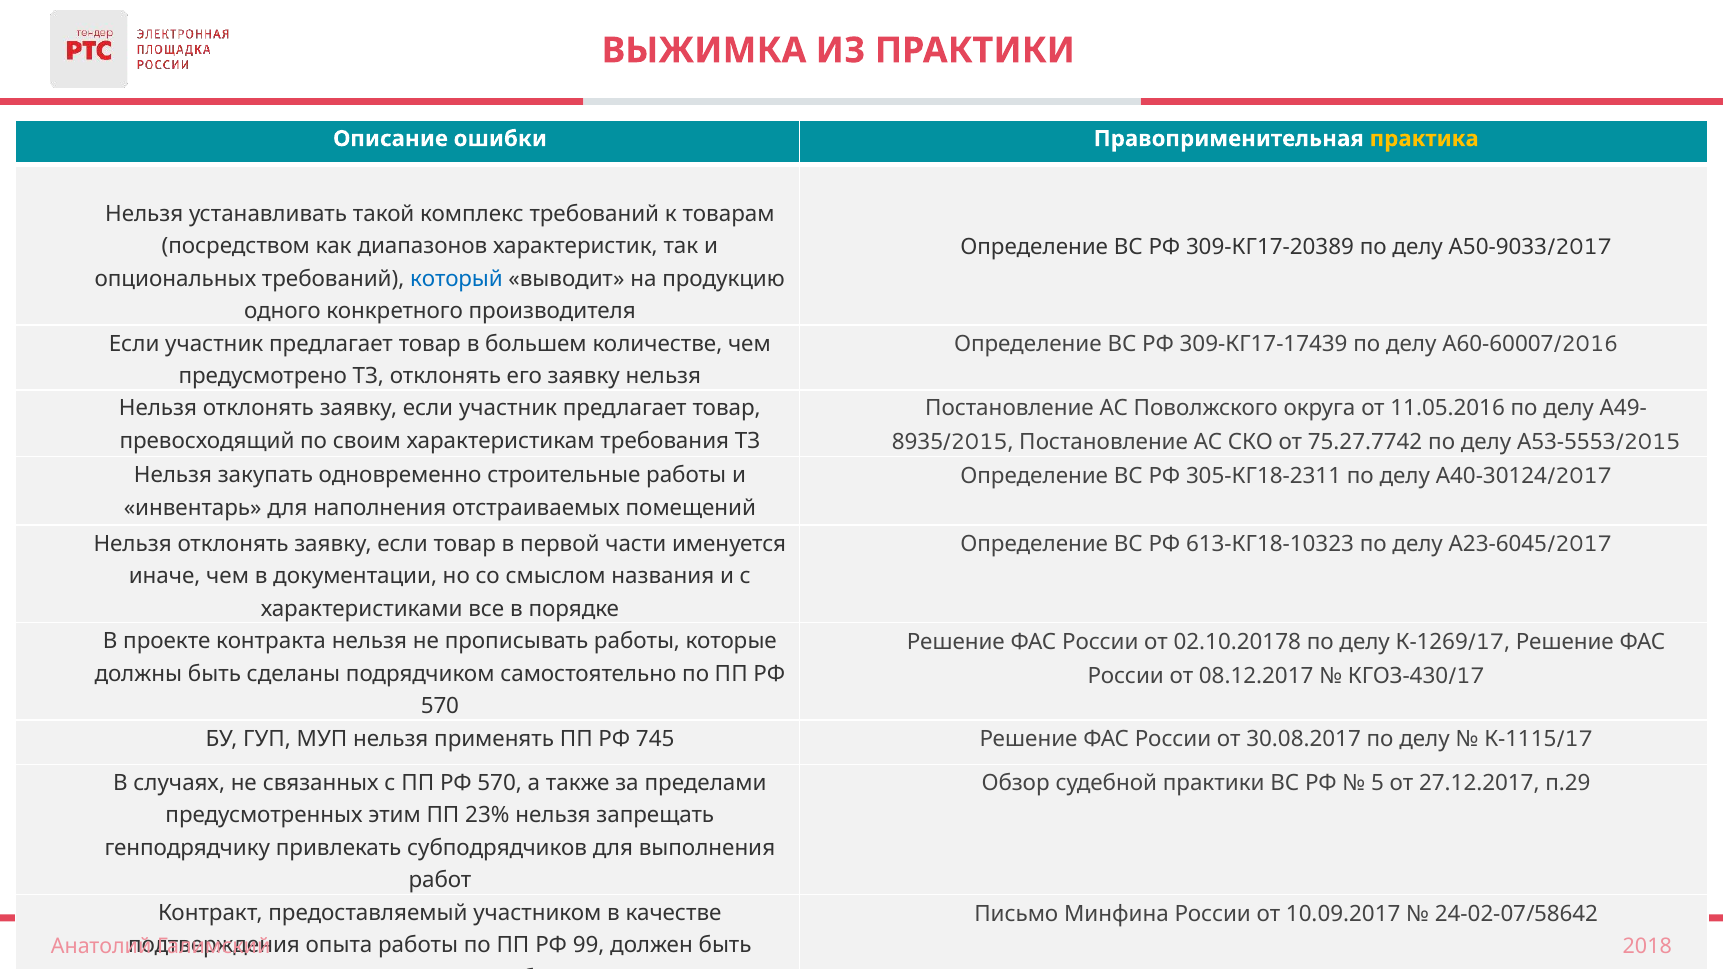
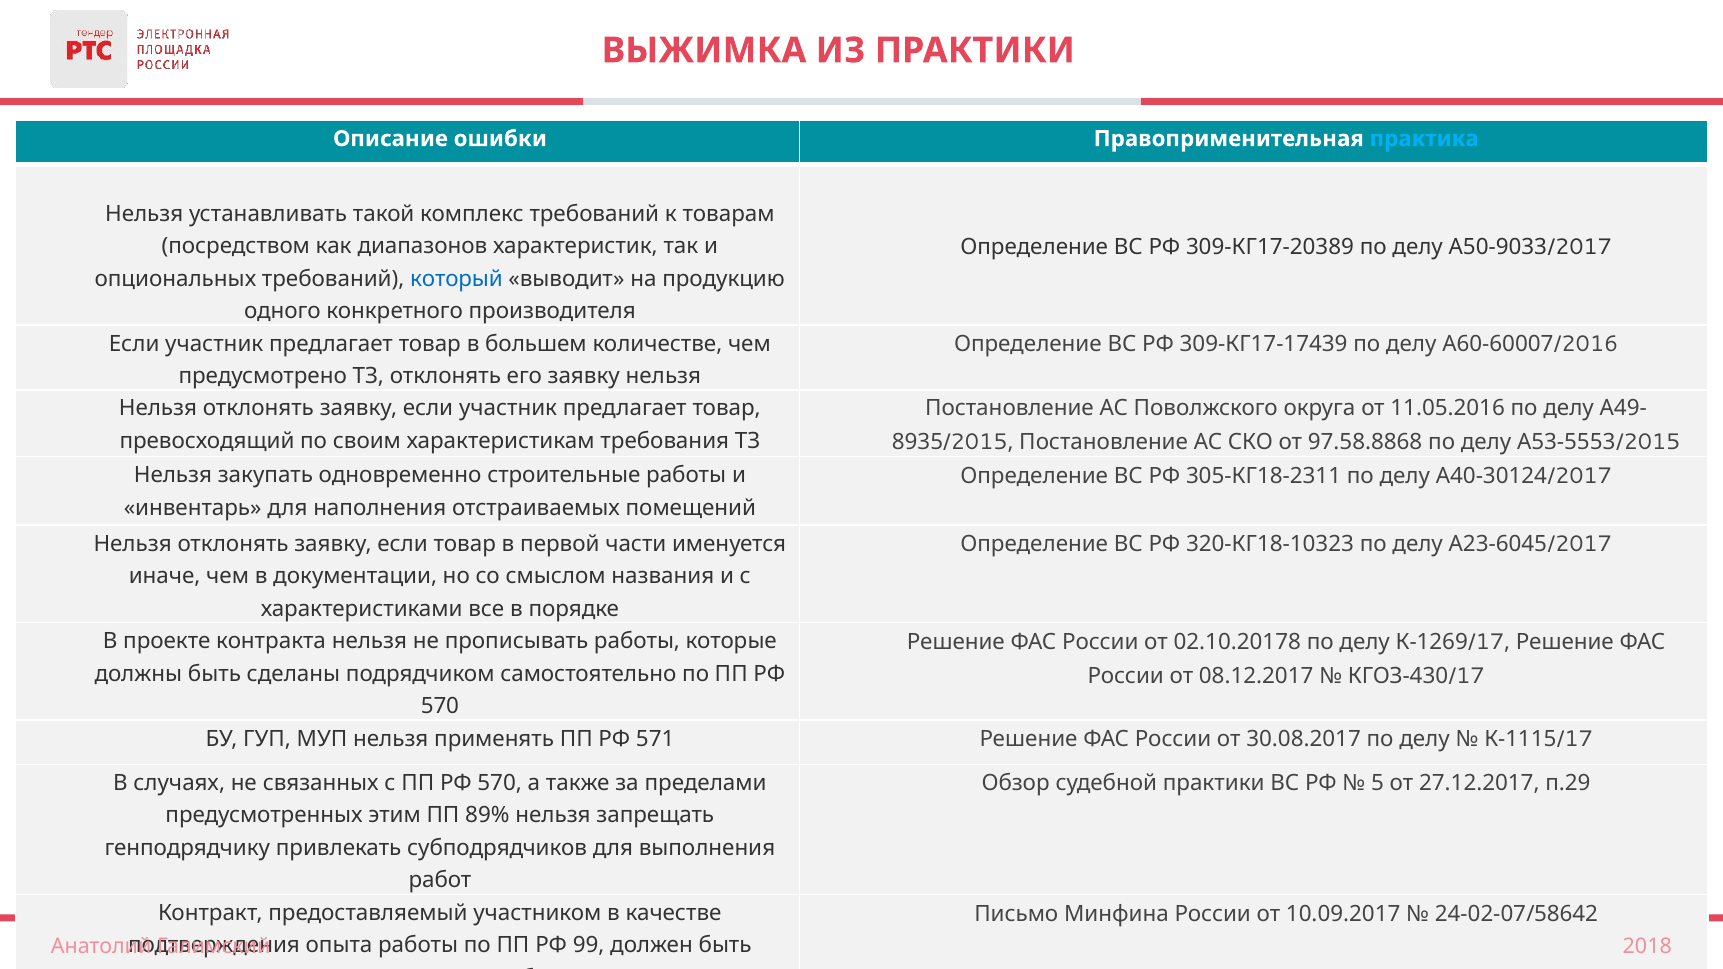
практика colour: yellow -> light blue (1424, 139)
75.27.7742: 75.27.7742 -> 97.58.8868 (1365, 442)
613-КГ18-10323: 613-КГ18-10323 -> 320-КГ18-10323 (1270, 545)
745: 745 -> 571 (655, 739)
23%: 23% -> 89% (487, 816)
